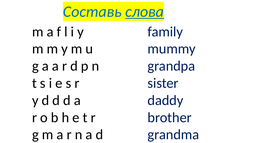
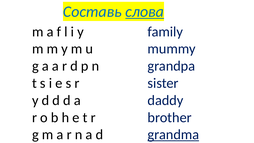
grandma underline: none -> present (173, 135)
